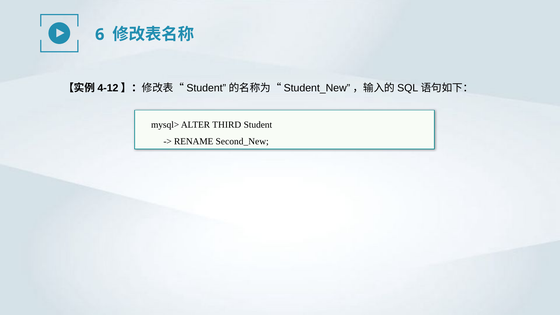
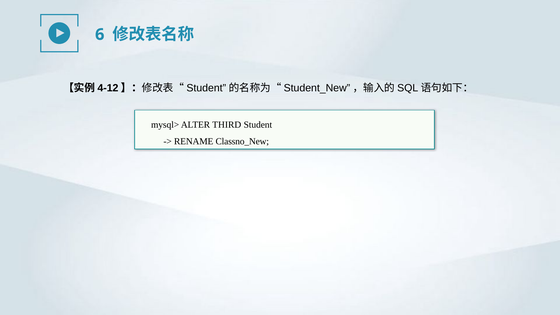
Second_New: Second_New -> Classno_New (242, 141)
